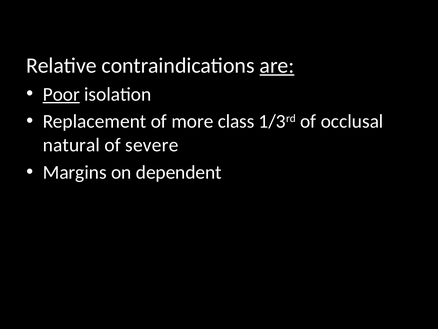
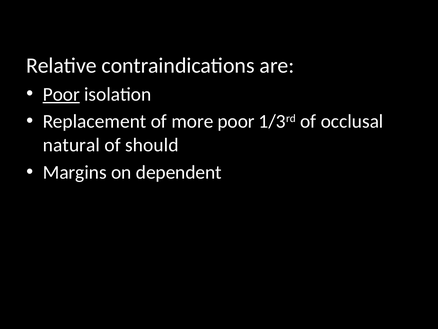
are underline: present -> none (277, 66)
more class: class -> poor (236, 121)
severe: severe -> should (152, 145)
